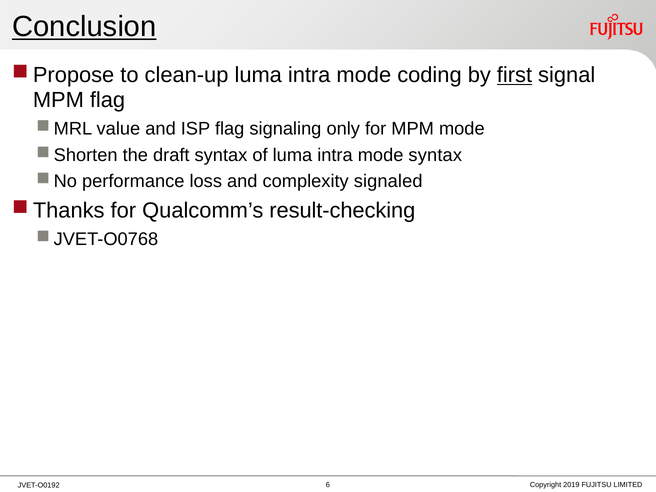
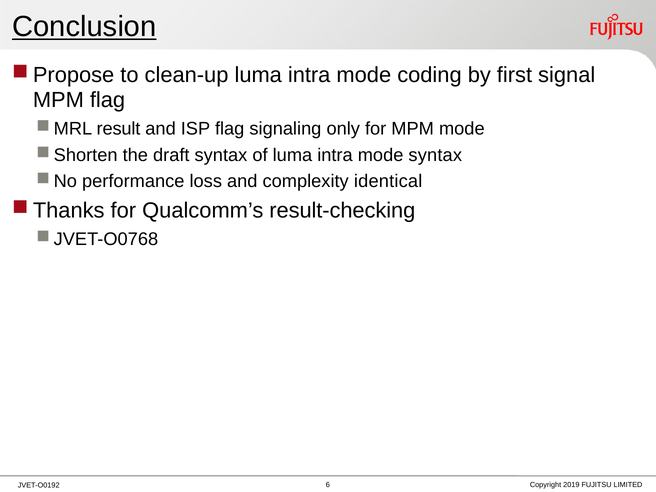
first underline: present -> none (514, 75)
value: value -> result (119, 129)
signaled: signaled -> identical (388, 181)
